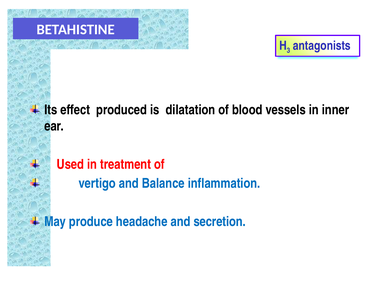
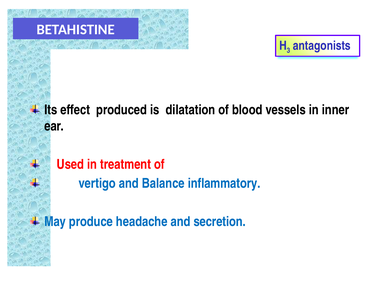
inflammation: inflammation -> inflammatory (224, 183)
